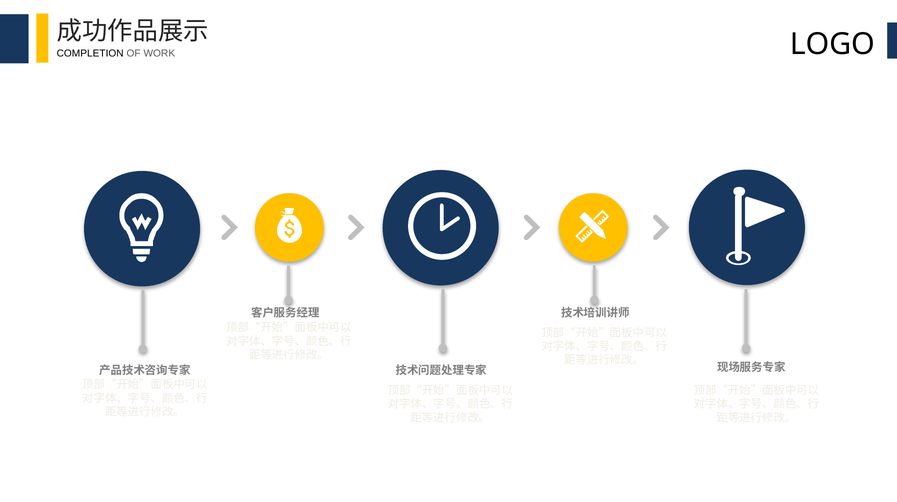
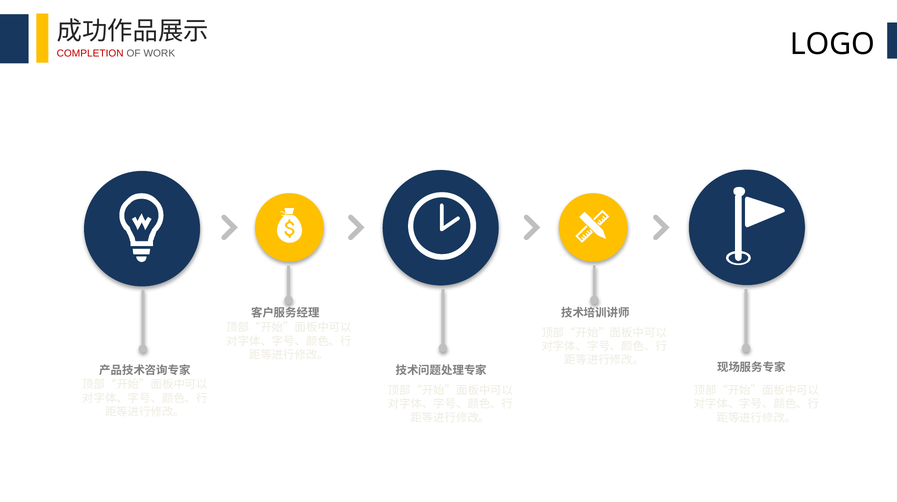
COMPLETION colour: black -> red (90, 53)
